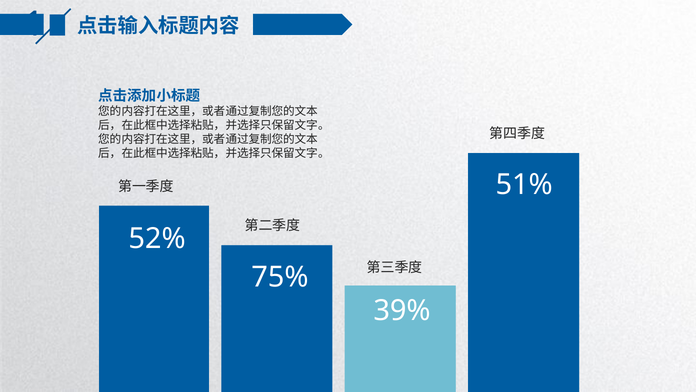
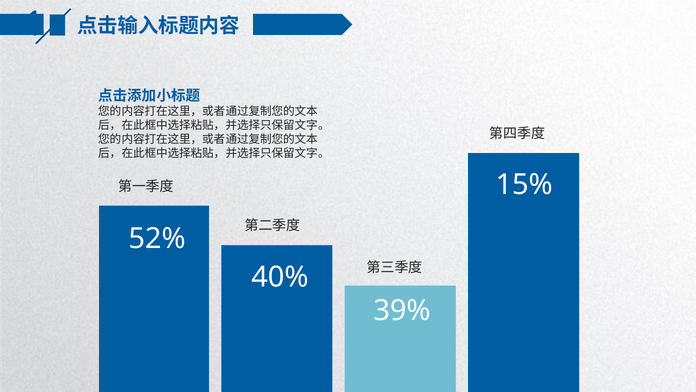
51%: 51% -> 15% (524, 184)
75%: 75% -> 40% (280, 277)
